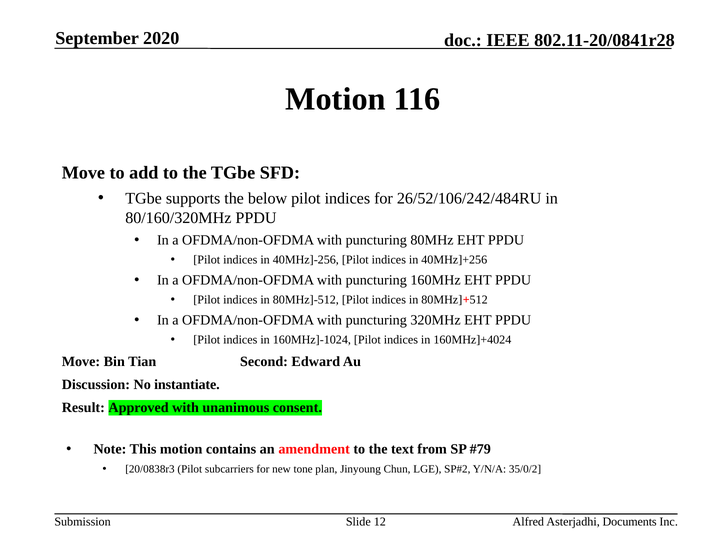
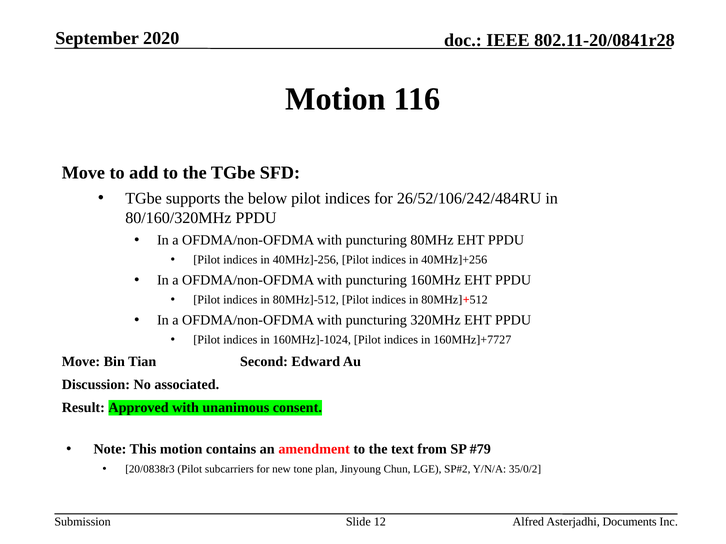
160MHz]+4024: 160MHz]+4024 -> 160MHz]+7727 (472, 340)
instantiate: instantiate -> associated (187, 385)
